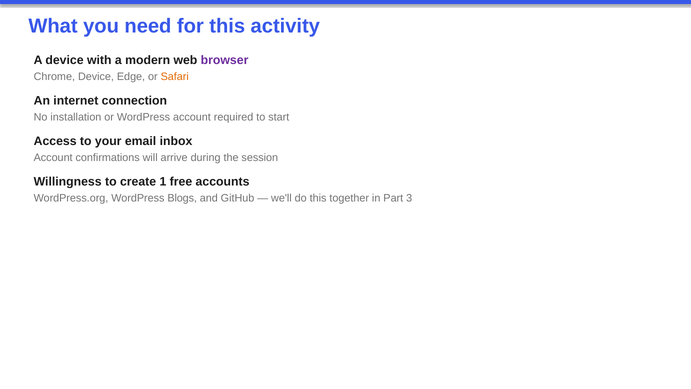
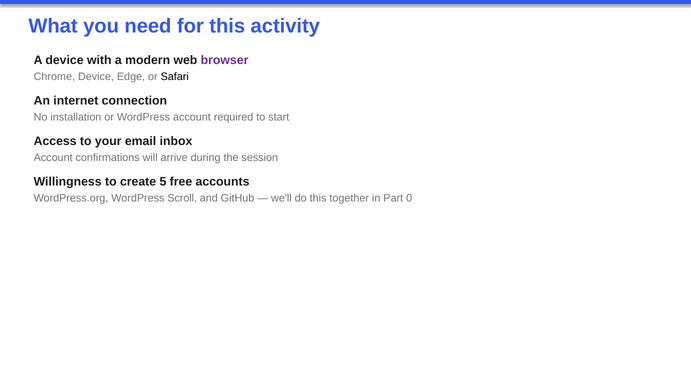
Safari colour: orange -> black (175, 77)
1: 1 -> 5 (163, 182)
Blogs: Blogs -> Scroll (182, 198)
3: 3 -> 0 (409, 198)
